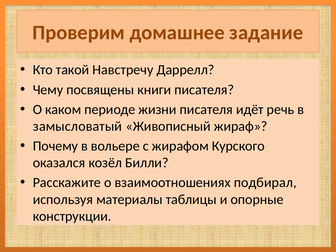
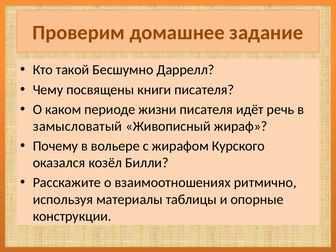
Навстречу: Навстречу -> Бесшумно (123, 70)
подбирал: подбирал -> ритмично (265, 183)
